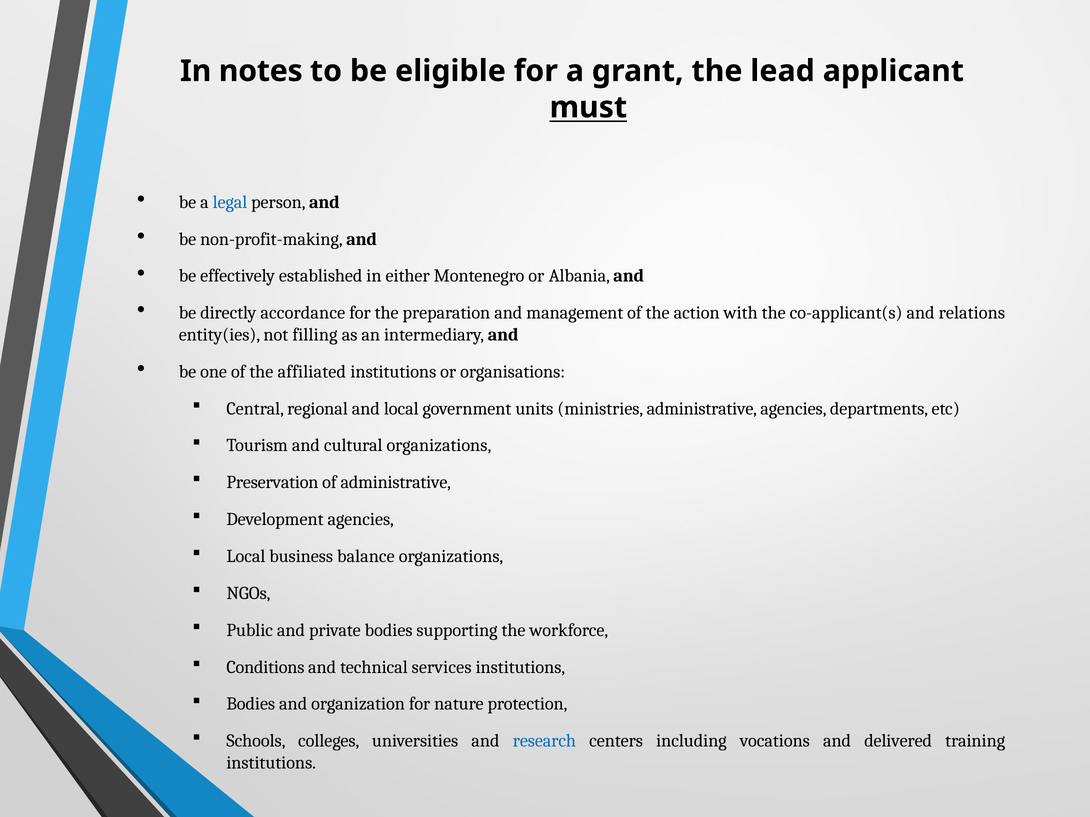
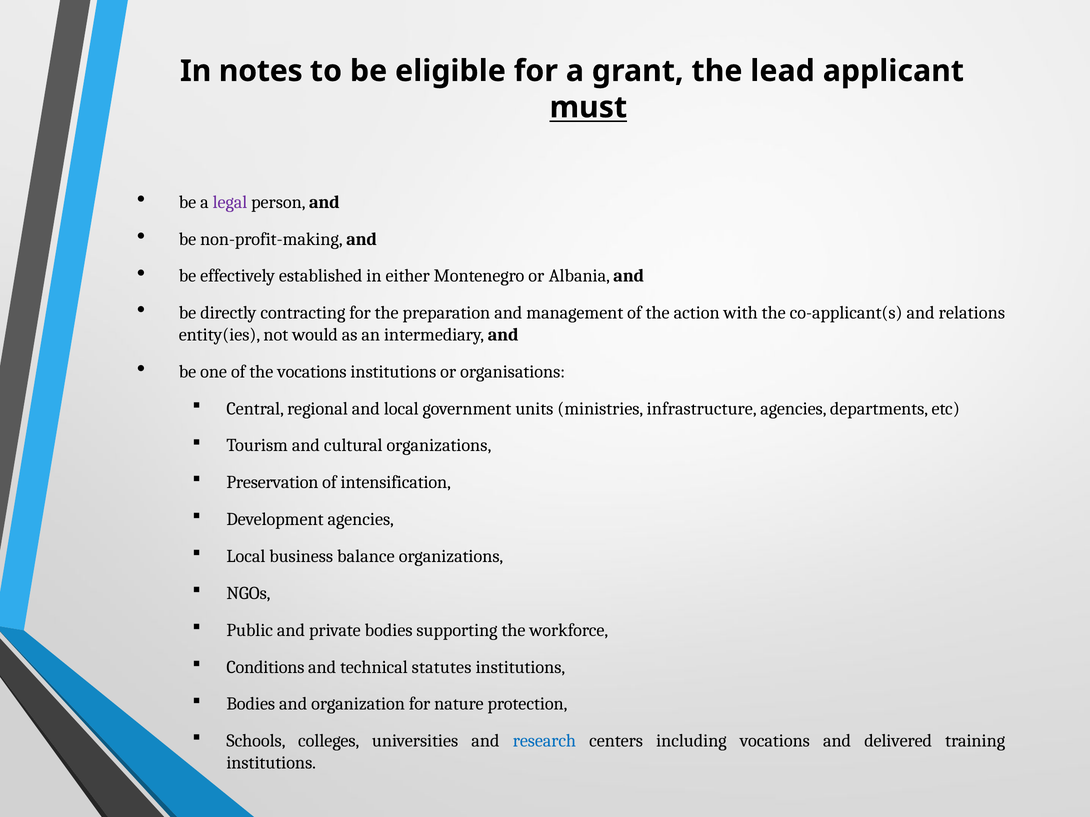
legal colour: blue -> purple (230, 202)
accordance: accordance -> contracting (303, 313)
filling: filling -> would (315, 335)
the affiliated: affiliated -> vocations (312, 372)
ministries administrative: administrative -> infrastructure (702, 409)
of administrative: administrative -> intensification (396, 483)
services: services -> statutes (442, 667)
